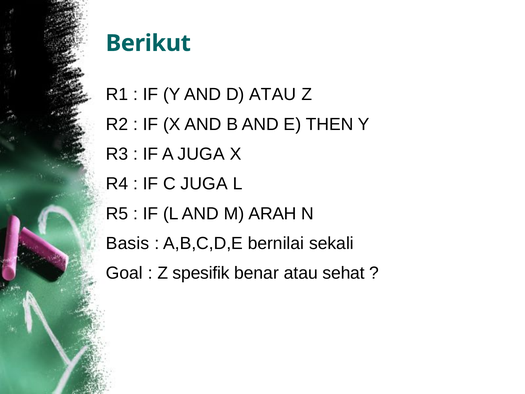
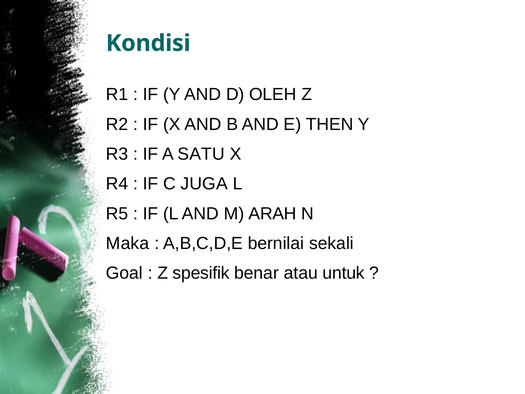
Berikut: Berikut -> Kondisi (148, 43)
D ATAU: ATAU -> OLEH (273, 94)
A JUGA: JUGA -> SATU (201, 154)
Basis: Basis -> Maka (128, 243)
sehat: sehat -> untuk (344, 273)
